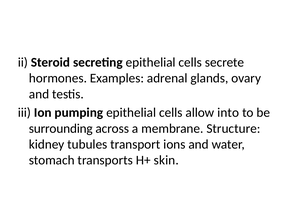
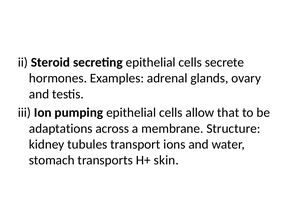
into: into -> that (228, 112)
surrounding: surrounding -> adaptations (61, 128)
